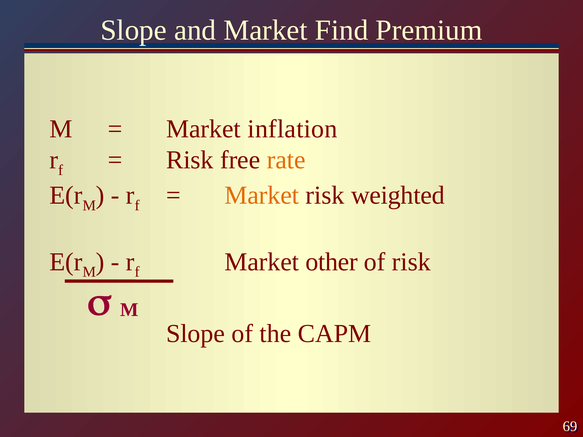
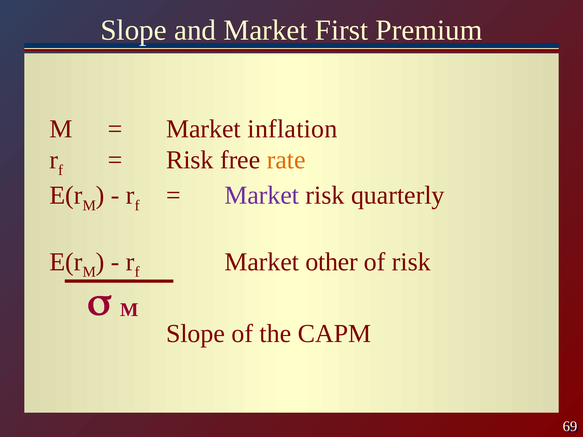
Find: Find -> First (342, 30)
Market colour: orange -> purple (262, 196)
weighted: weighted -> quarterly (398, 196)
